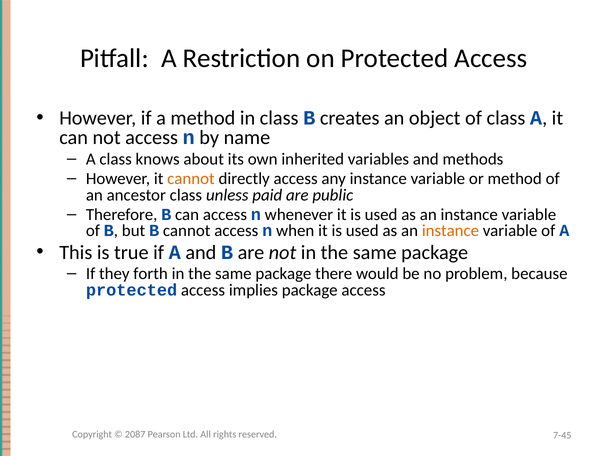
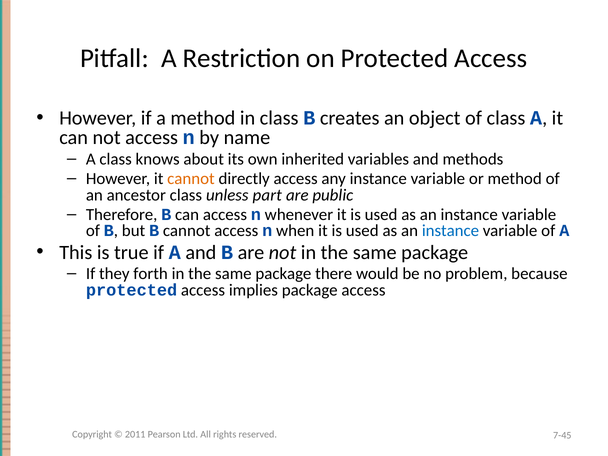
paid: paid -> part (267, 195)
instance colour: orange -> blue (450, 231)
2087: 2087 -> 2011 (135, 434)
